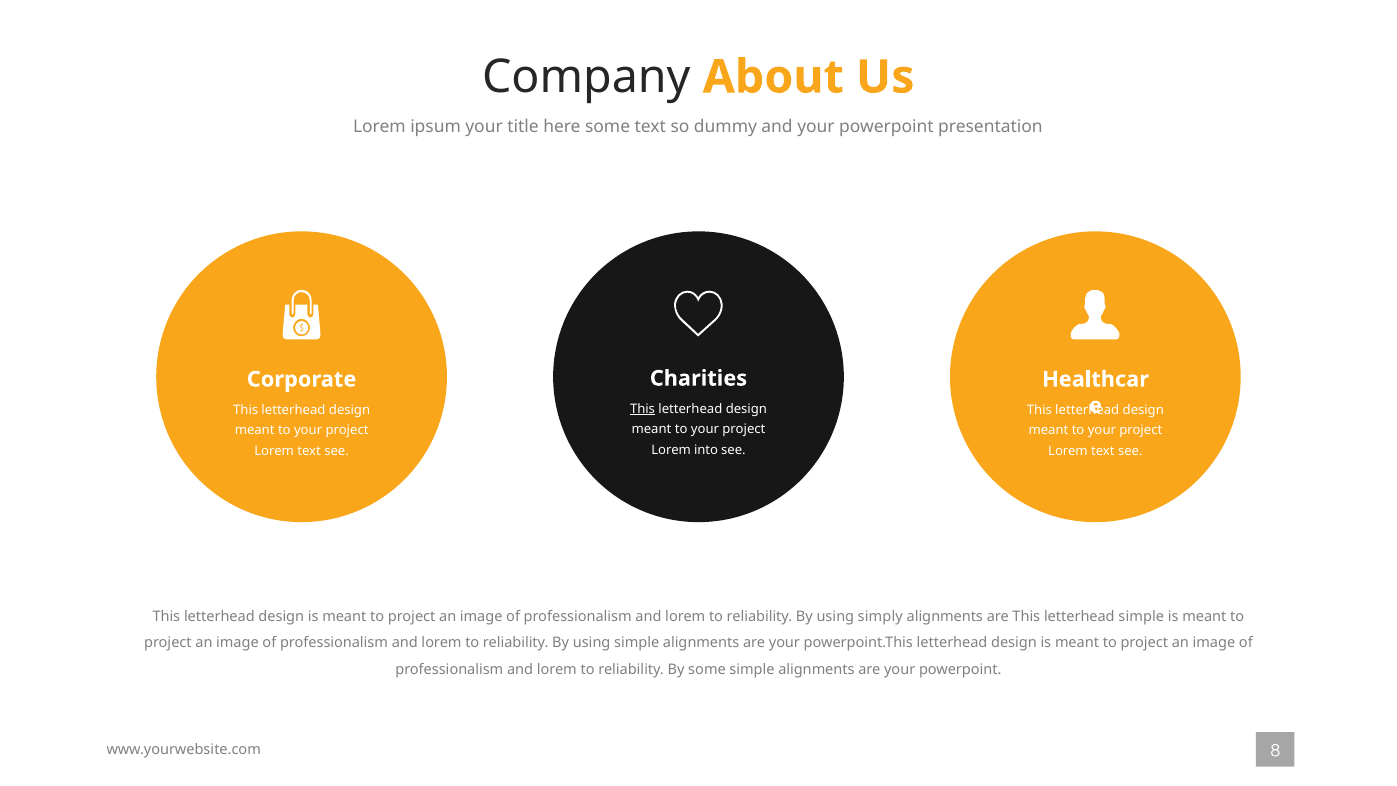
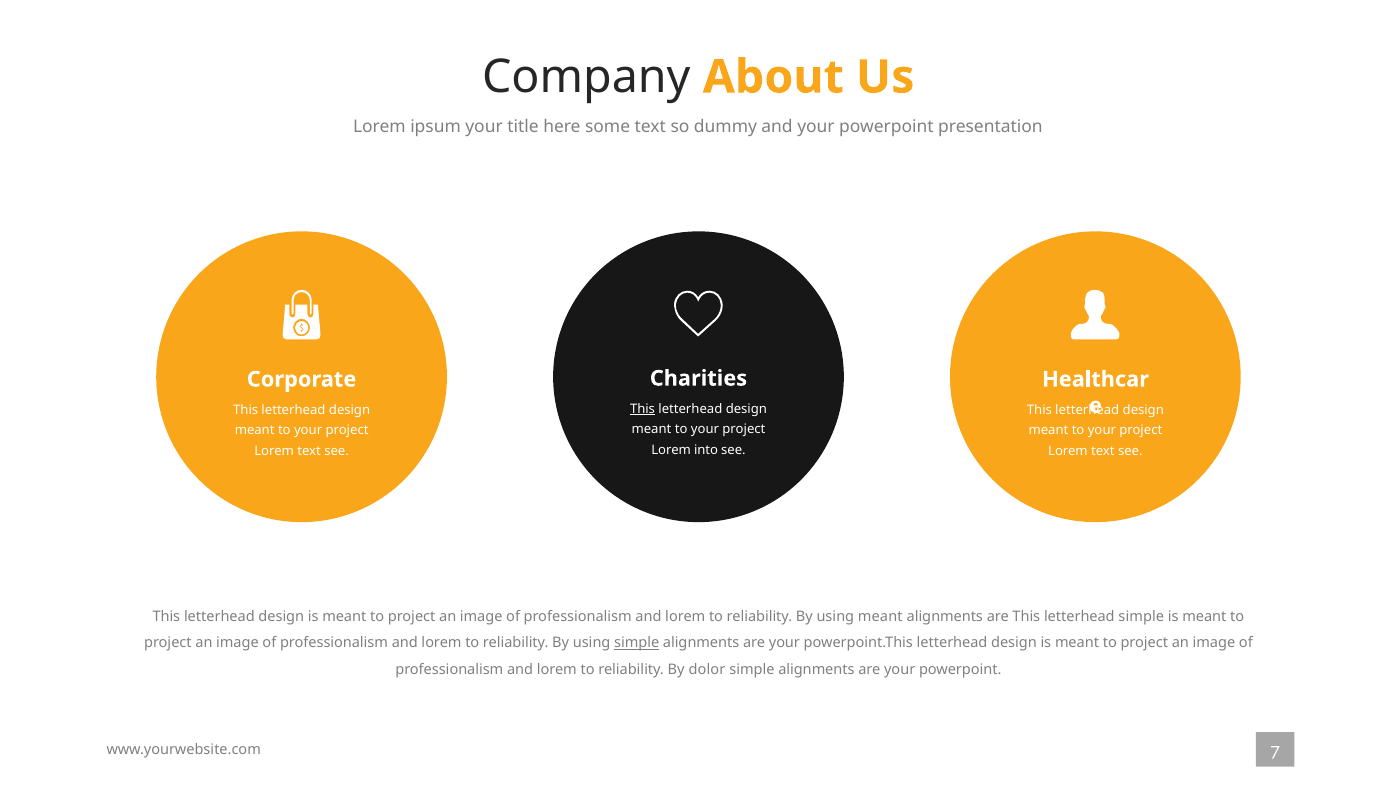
using simply: simply -> meant (880, 617)
simple underline: none -> present (637, 643)
By some: some -> dolor (707, 669)
8: 8 -> 7 (1275, 750)
